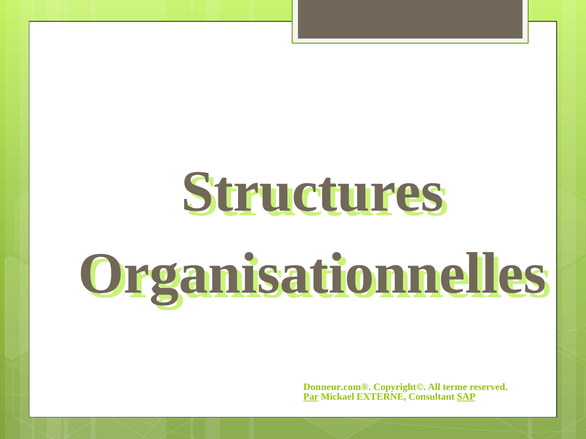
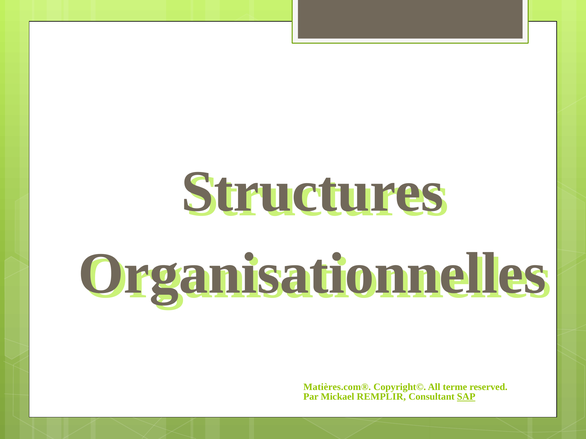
Donneur.com®: Donneur.com® -> Matières.com® (337, 387)
Par underline: present -> none (311, 397)
EXTERNE: EXTERNE -> REMPLIR (381, 397)
